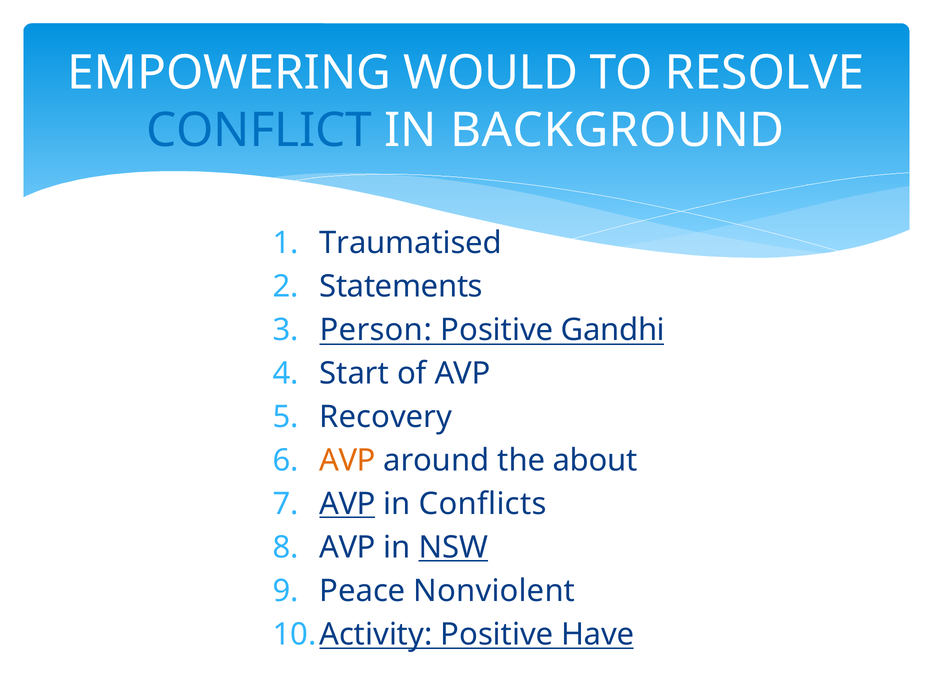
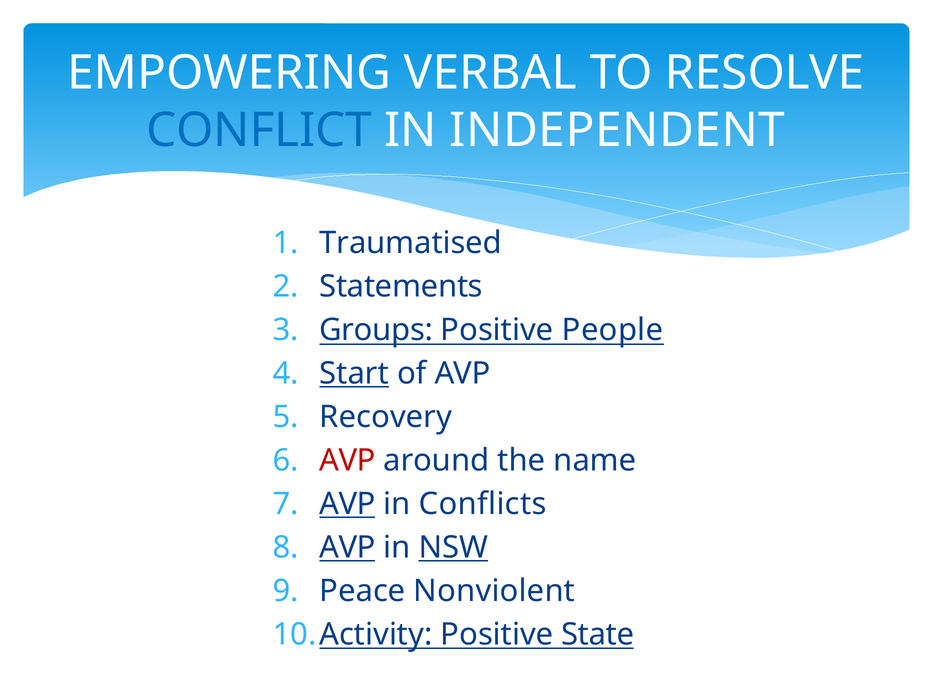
WOULD: WOULD -> VERBAL (490, 73)
BACKGROUND: BACKGROUND -> INDEPENDENT (617, 130)
Person: Person -> Groups (376, 330)
Gandhi: Gandhi -> People (613, 330)
Start underline: none -> present (354, 373)
AVP colour: orange -> red (347, 460)
about: about -> name (595, 460)
AVP underline: none -> present (347, 547)
Have: Have -> State (598, 634)
